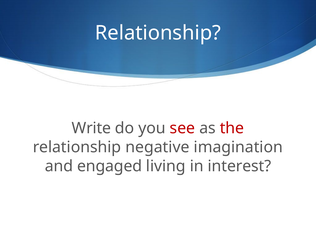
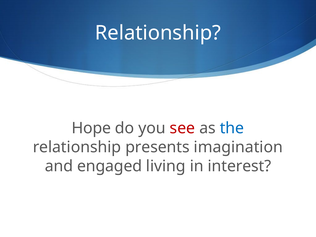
Write: Write -> Hope (91, 128)
the colour: red -> blue (232, 128)
negative: negative -> presents (157, 147)
